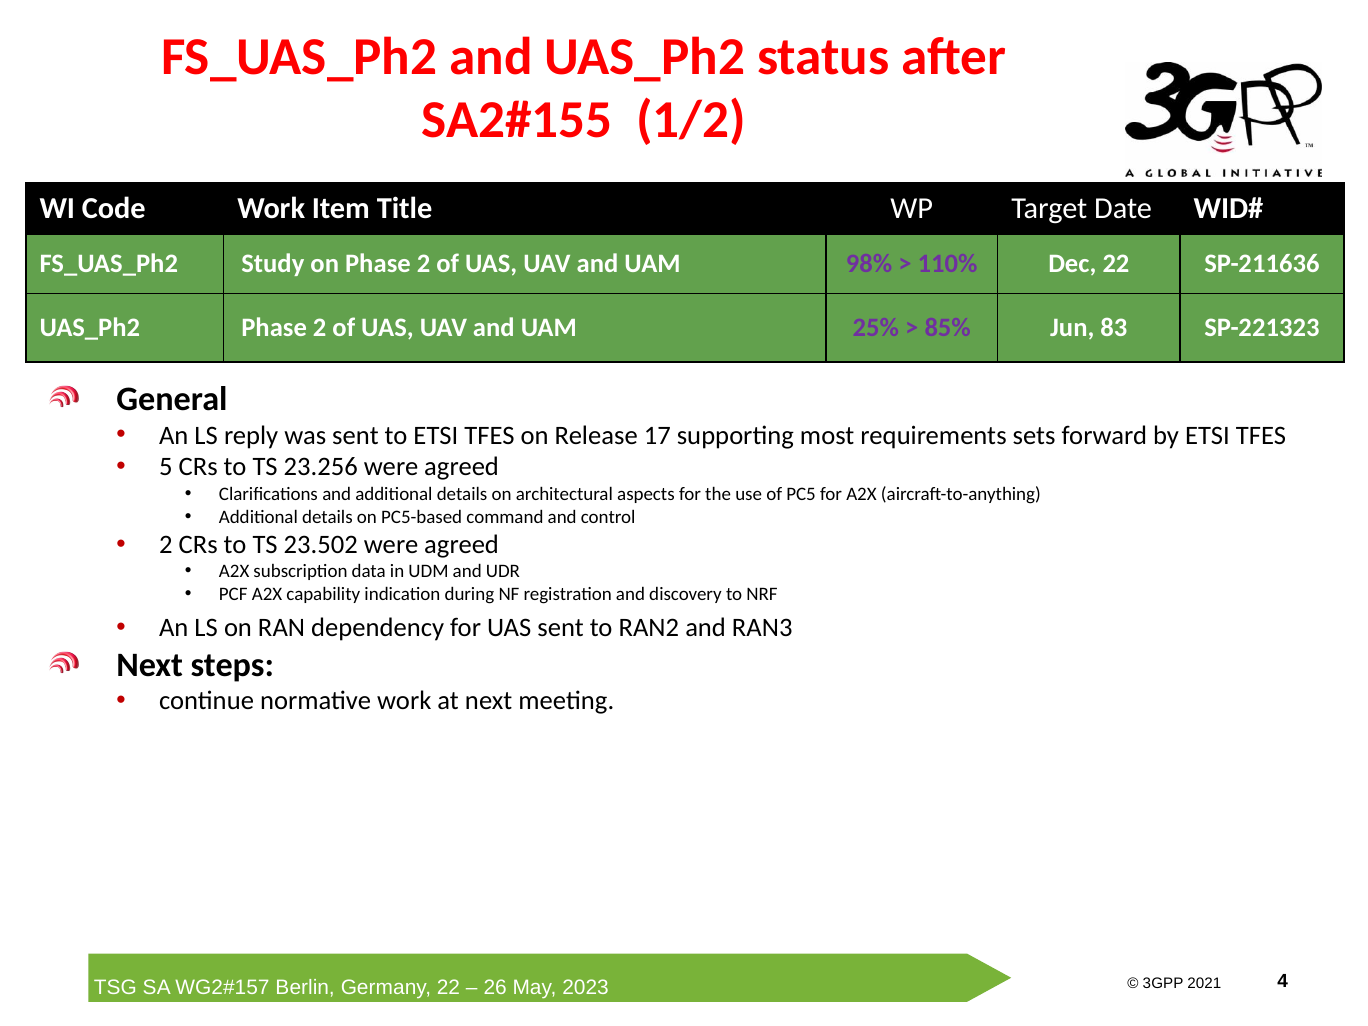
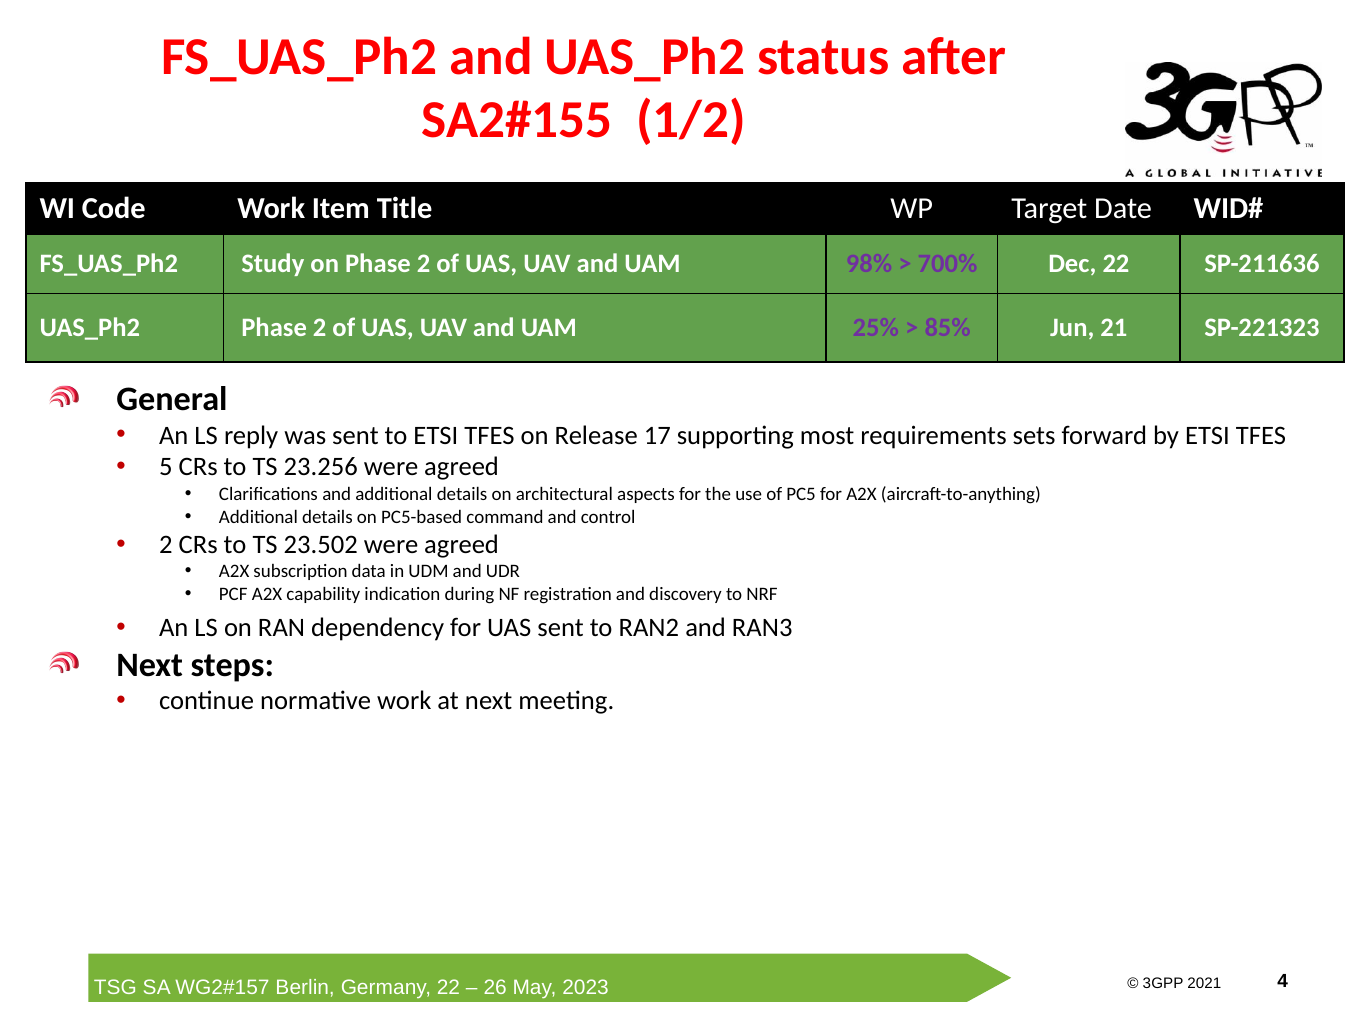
110%: 110% -> 700% (948, 264)
83: 83 -> 21 (1114, 328)
